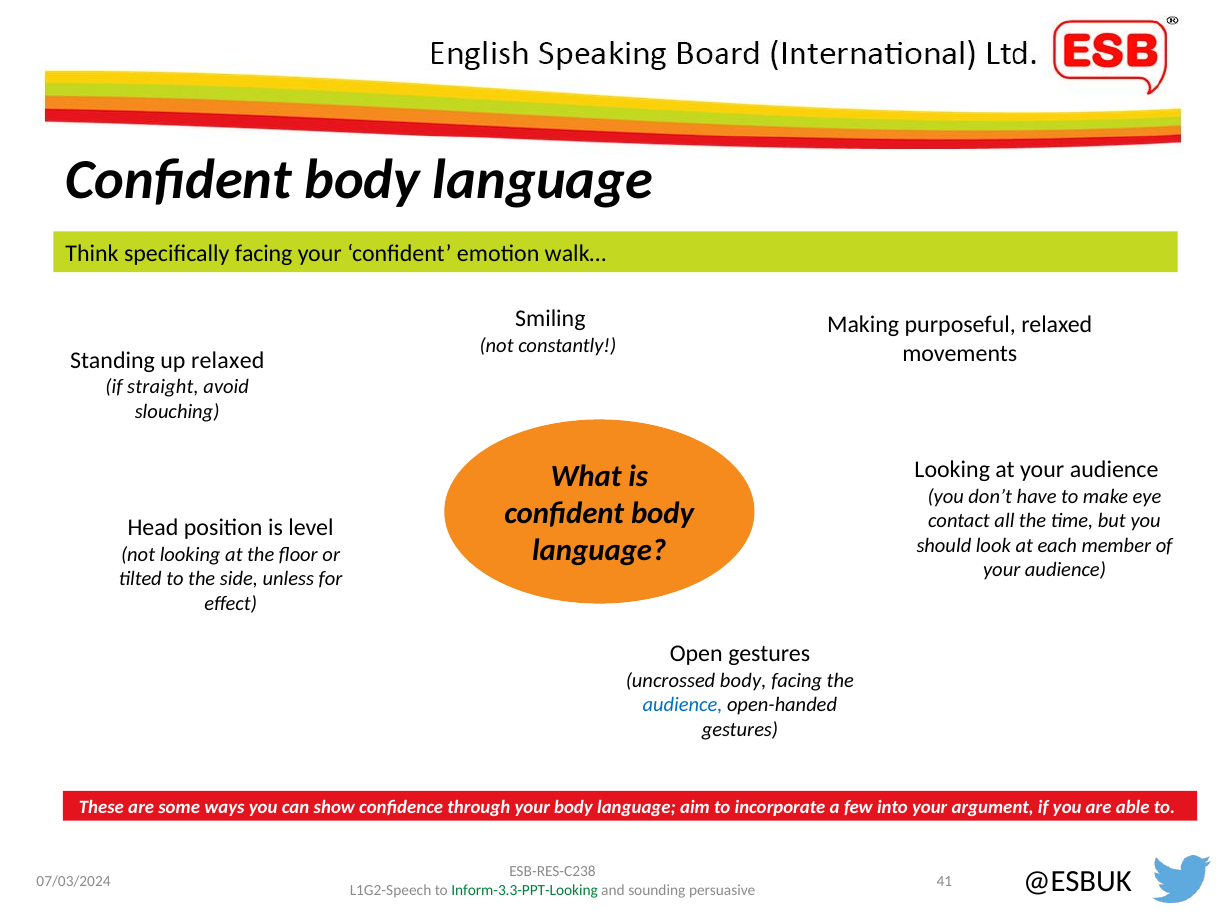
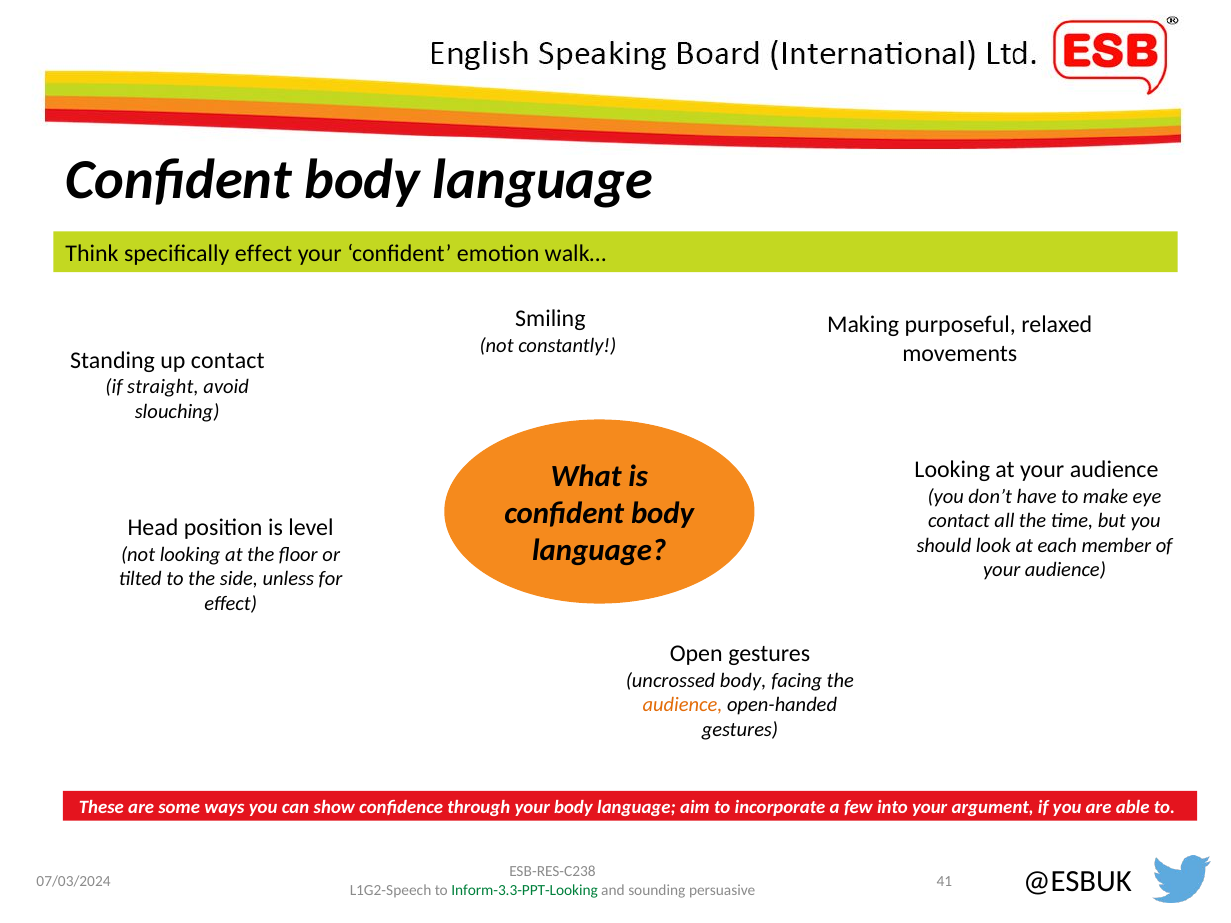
specifically facing: facing -> effect (263, 254)
up relaxed: relaxed -> contact (228, 360)
audience colour: blue -> orange (683, 705)
